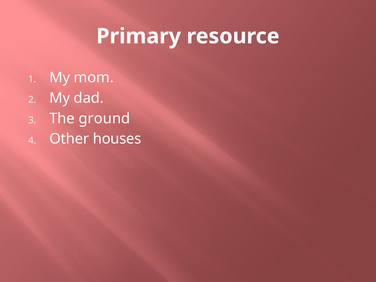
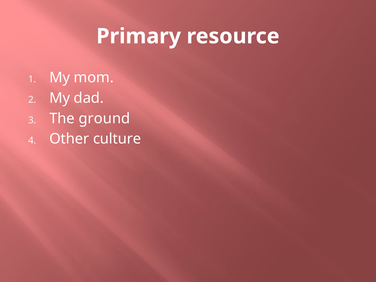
houses: houses -> culture (117, 139)
